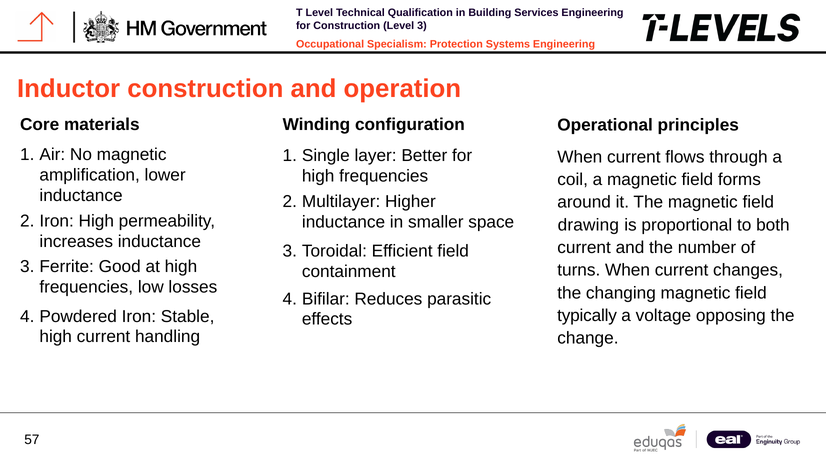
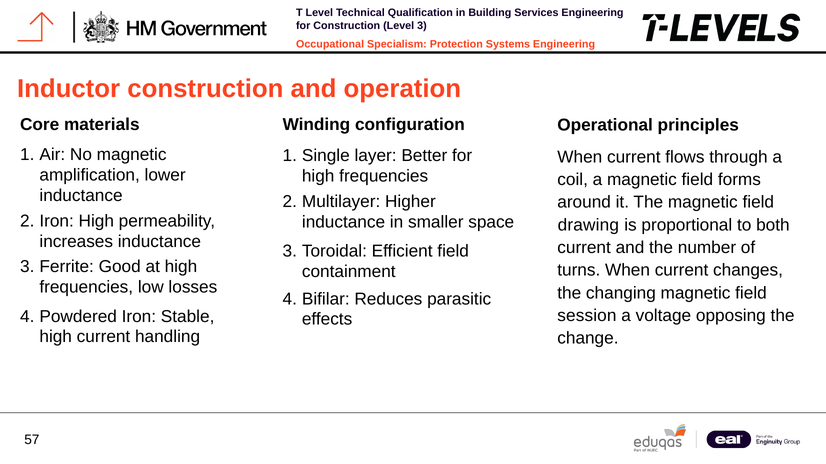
typically: typically -> session (587, 316)
